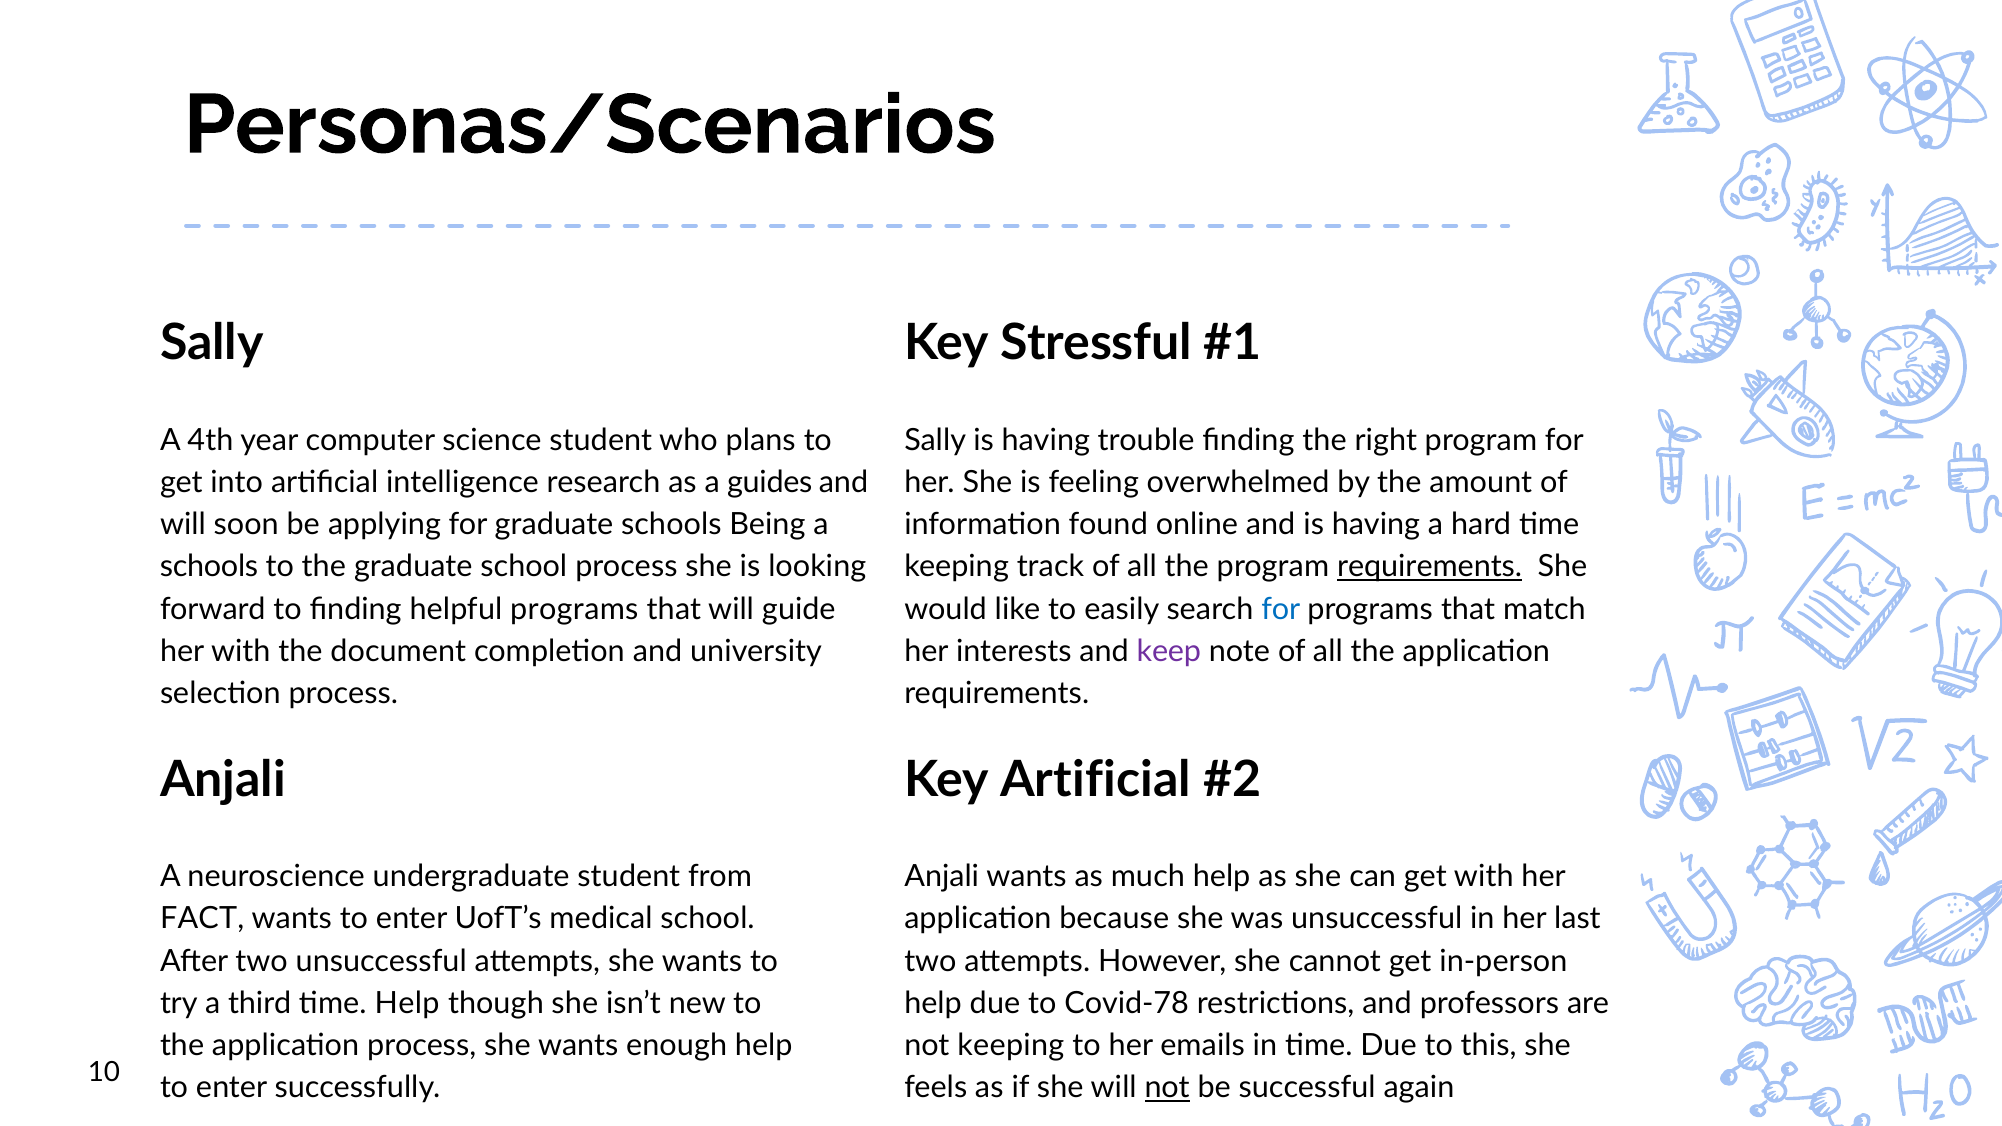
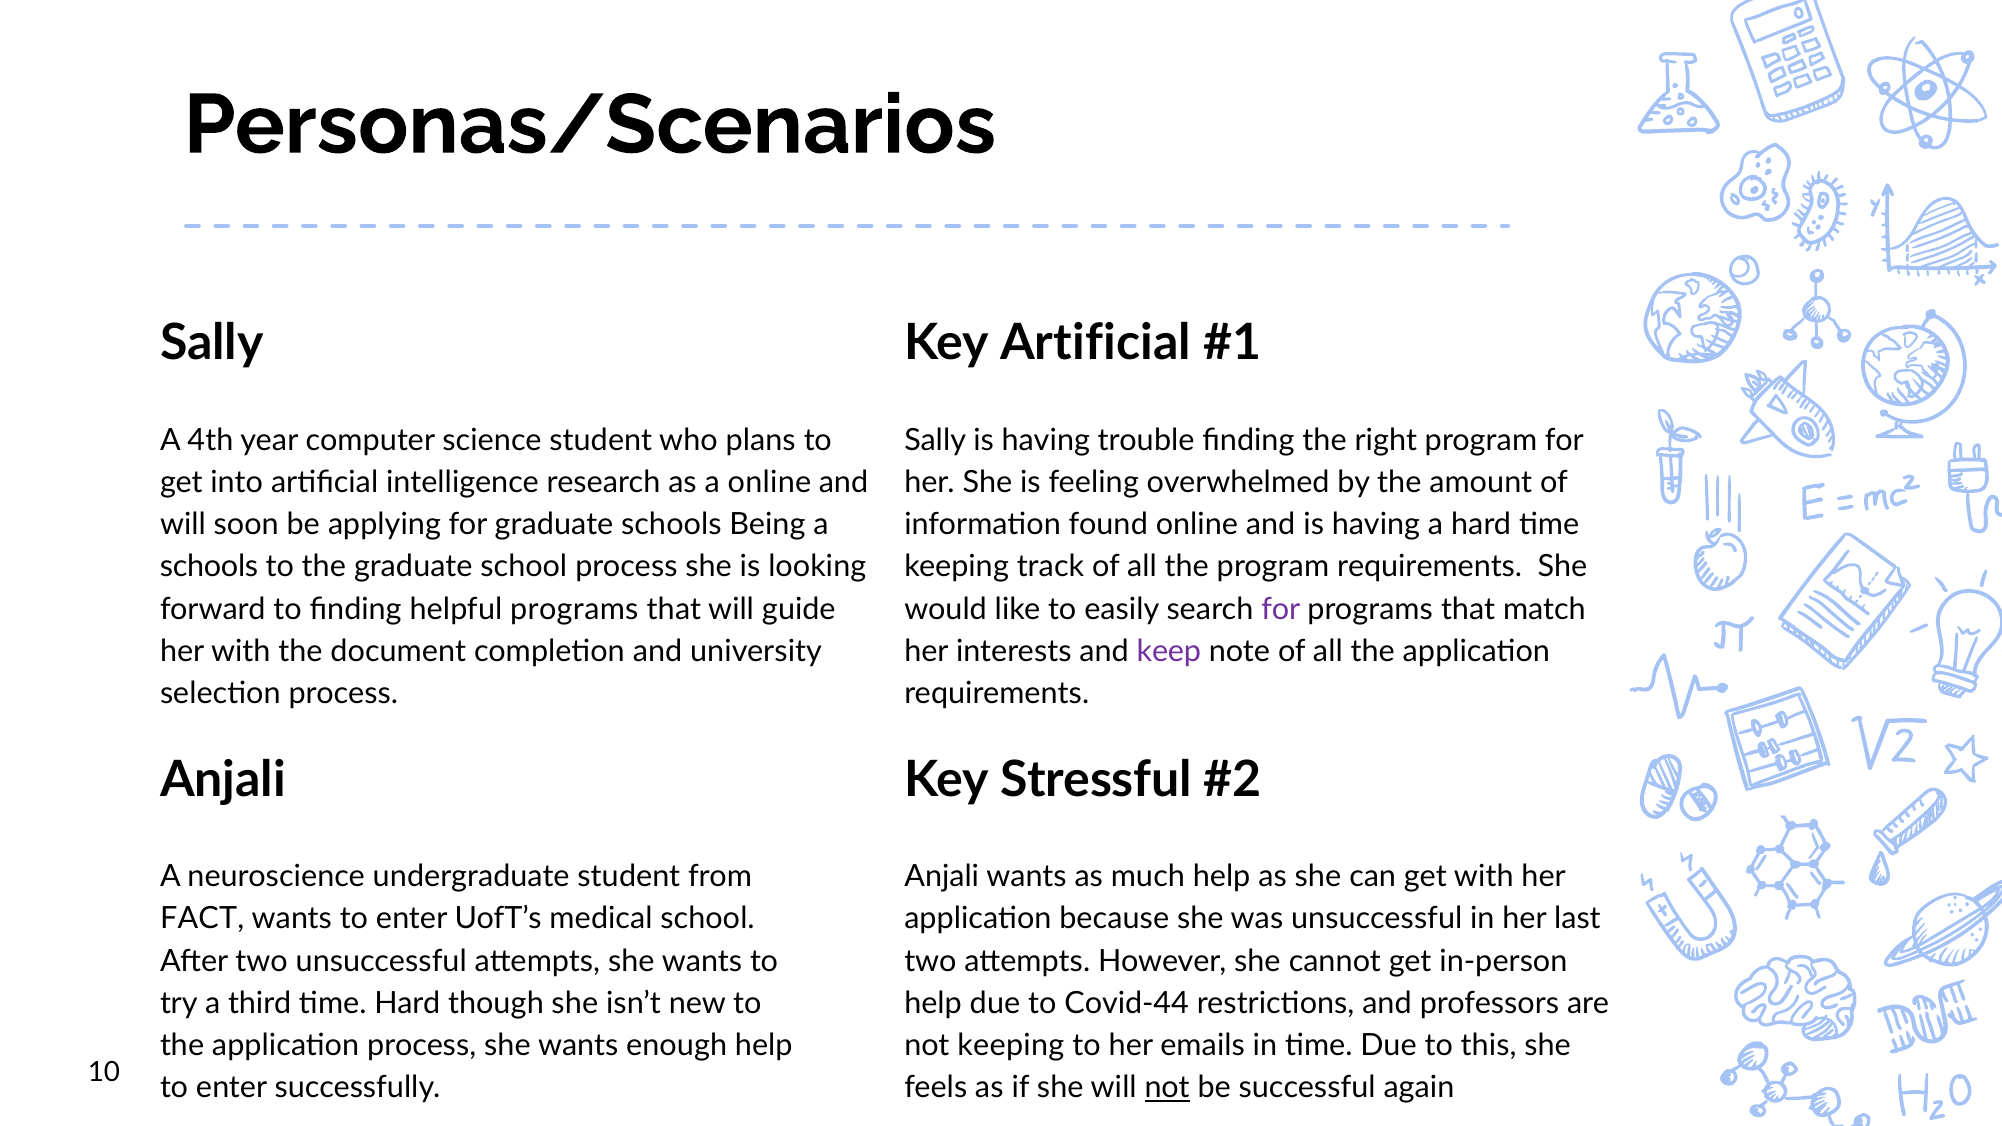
Key Stressful: Stressful -> Artificial (1096, 343)
a guides: guides -> online (769, 483)
requirements underline: present -> none (1430, 567)
for colour: blue -> purple (1281, 609)
Key Artificial: Artificial -> Stressful (1096, 780)
time Help: Help -> Hard (407, 1003)
Covid-78: Covid-78 -> Covid-44 (1127, 1003)
